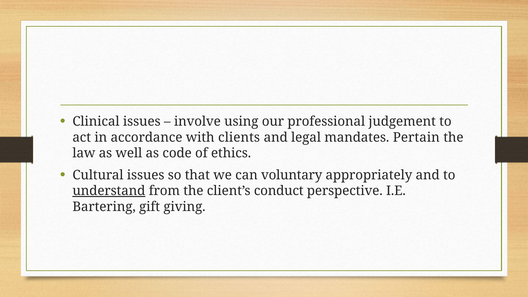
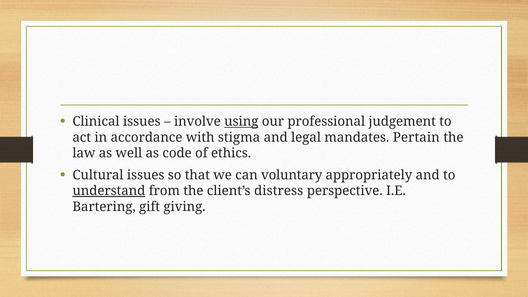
using underline: none -> present (241, 122)
clients: clients -> stigma (239, 137)
conduct: conduct -> distress (279, 191)
